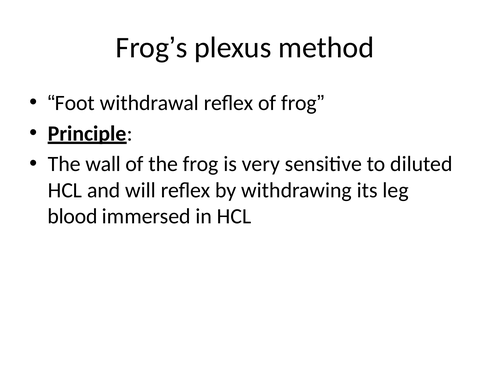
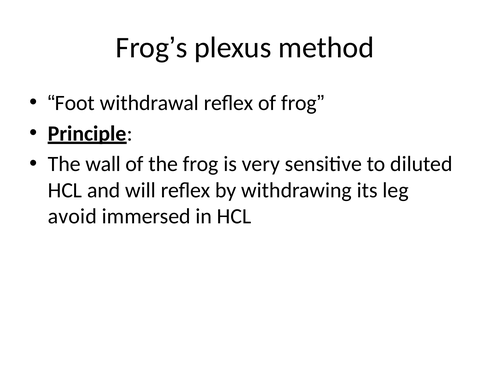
blood: blood -> avoid (72, 216)
